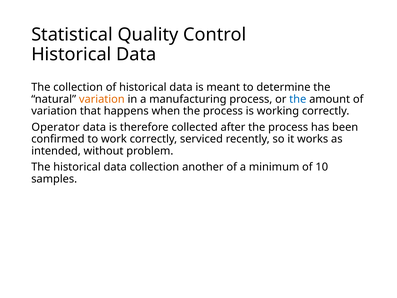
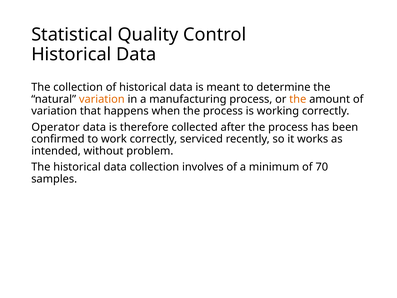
the colour: blue -> orange (298, 99)
another: another -> involves (203, 167)
10: 10 -> 70 (322, 167)
